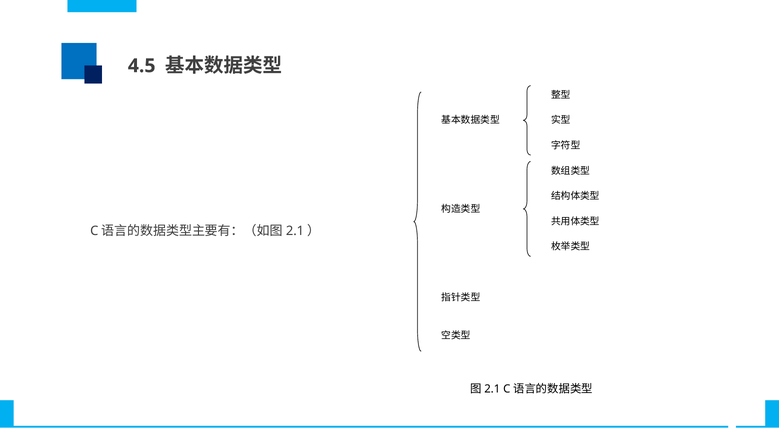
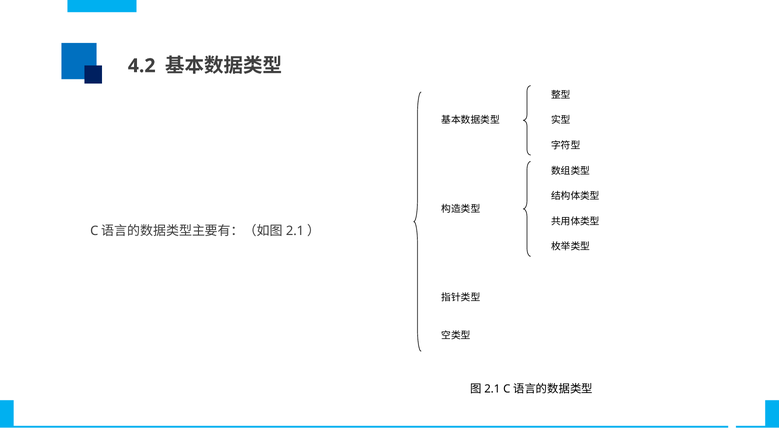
4.5: 4.5 -> 4.2 (142, 66)
